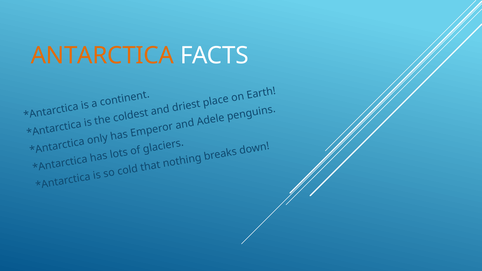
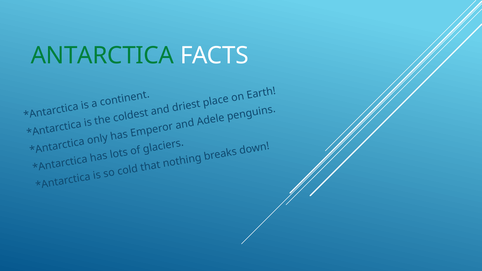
ANTARCTICA colour: orange -> green (102, 56)
